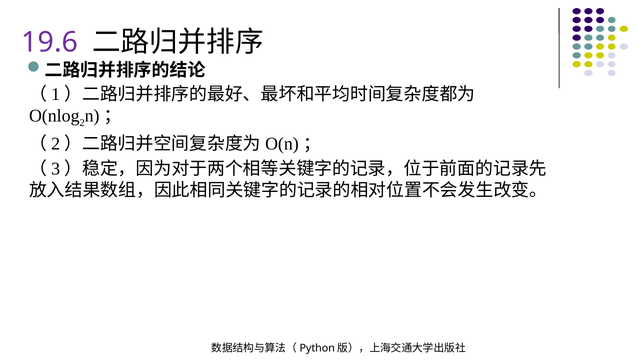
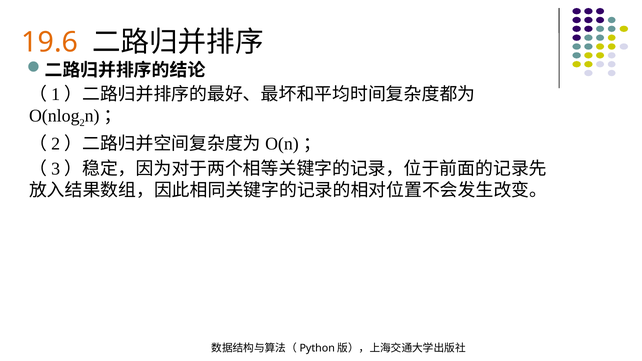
19.6 colour: purple -> orange (50, 42)
